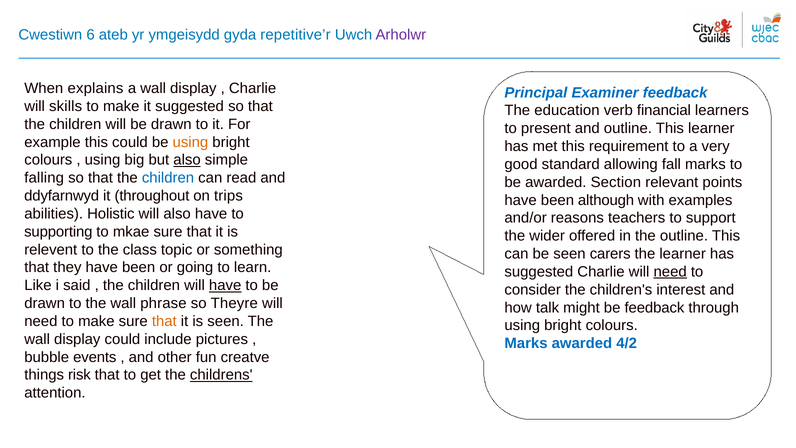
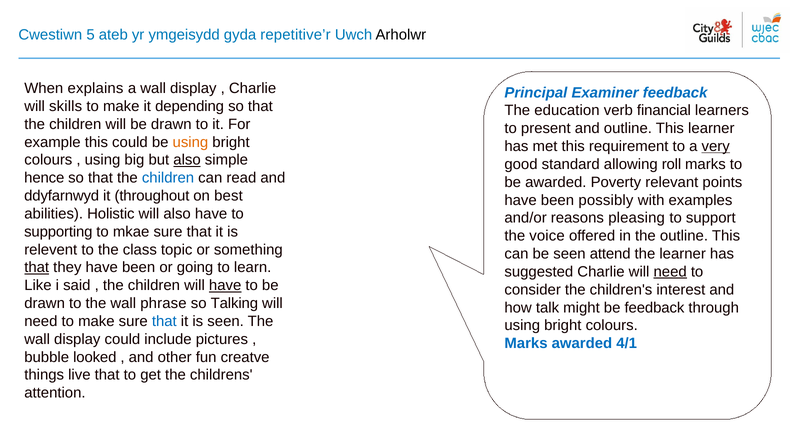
6: 6 -> 5 (91, 35)
Arholwr colour: purple -> black (401, 35)
it suggested: suggested -> depending (190, 106)
very underline: none -> present (716, 146)
fall: fall -> roll (671, 164)
falling: falling -> hence (44, 178)
Section: Section -> Poverty (616, 182)
trips: trips -> best (228, 196)
although: although -> possibly (606, 200)
teachers: teachers -> pleasing (637, 218)
wider: wider -> voice (547, 236)
carers: carers -> attend (610, 254)
that underline: none -> present (37, 267)
Theyre: Theyre -> Talking (234, 303)
that colour: orange -> blue (164, 321)
4/2: 4/2 -> 4/1 (627, 343)
events: events -> looked (95, 357)
risk: risk -> live (79, 375)
childrens underline: present -> none (221, 375)
